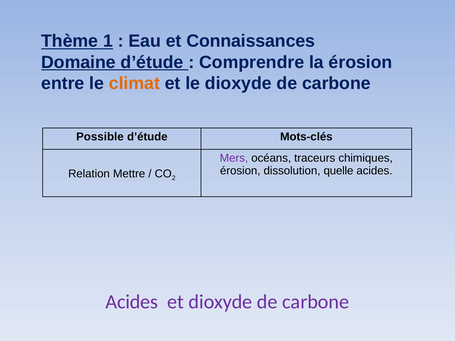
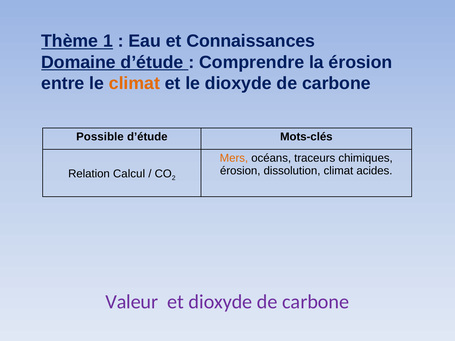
Mers colour: purple -> orange (234, 158)
dissolution quelle: quelle -> climat (338, 171)
Mettre: Mettre -> Calcul (129, 174)
Acides: Acides -> Valeur (132, 302)
